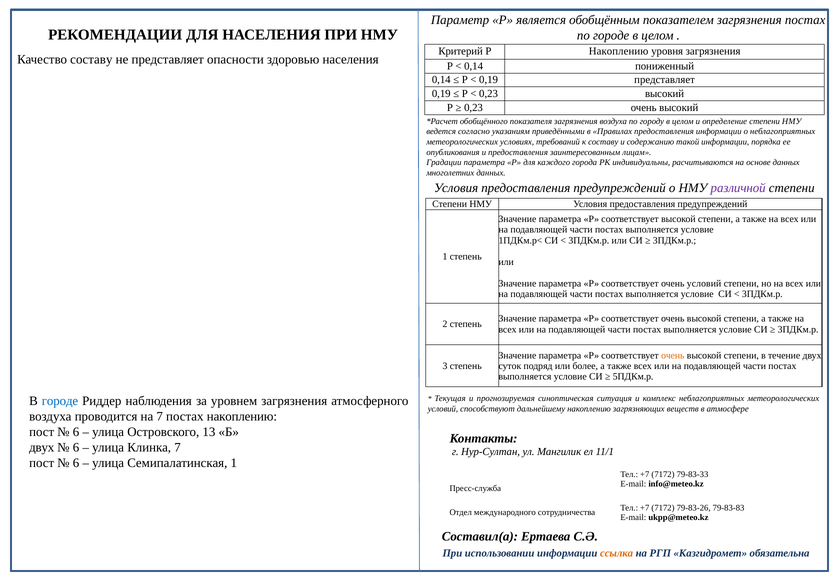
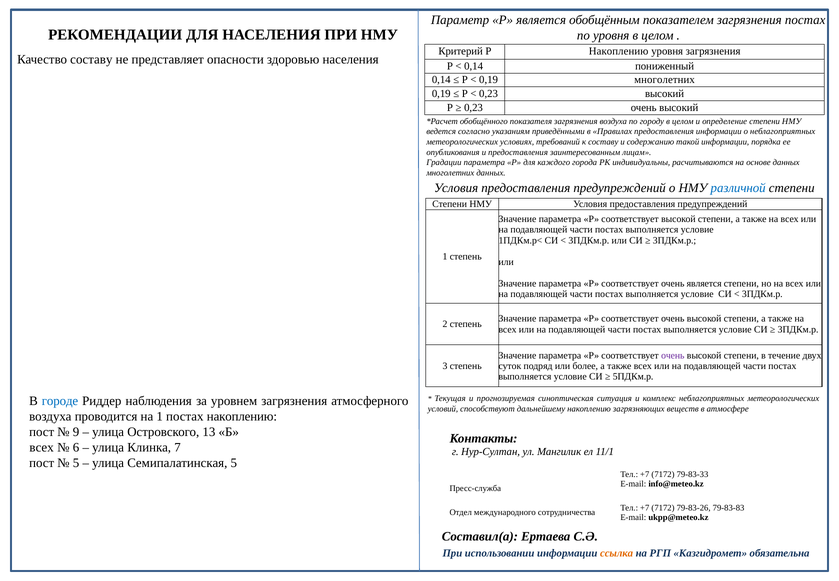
по городе: городе -> уровня (611, 36)
0,19 представляет: представляет -> многолетних (665, 80)
различной colour: purple -> blue (738, 188)
очень условий: условий -> является (704, 283)
очень colour: orange -> purple (673, 355)
на 7: 7 -> 1 (160, 416)
6: 6 -> 9 (76, 432)
двух: двух -> всех (42, 447)
6: 6 -> 5 (76, 463)
Семипалатинская 1: 1 -> 5 (234, 463)
